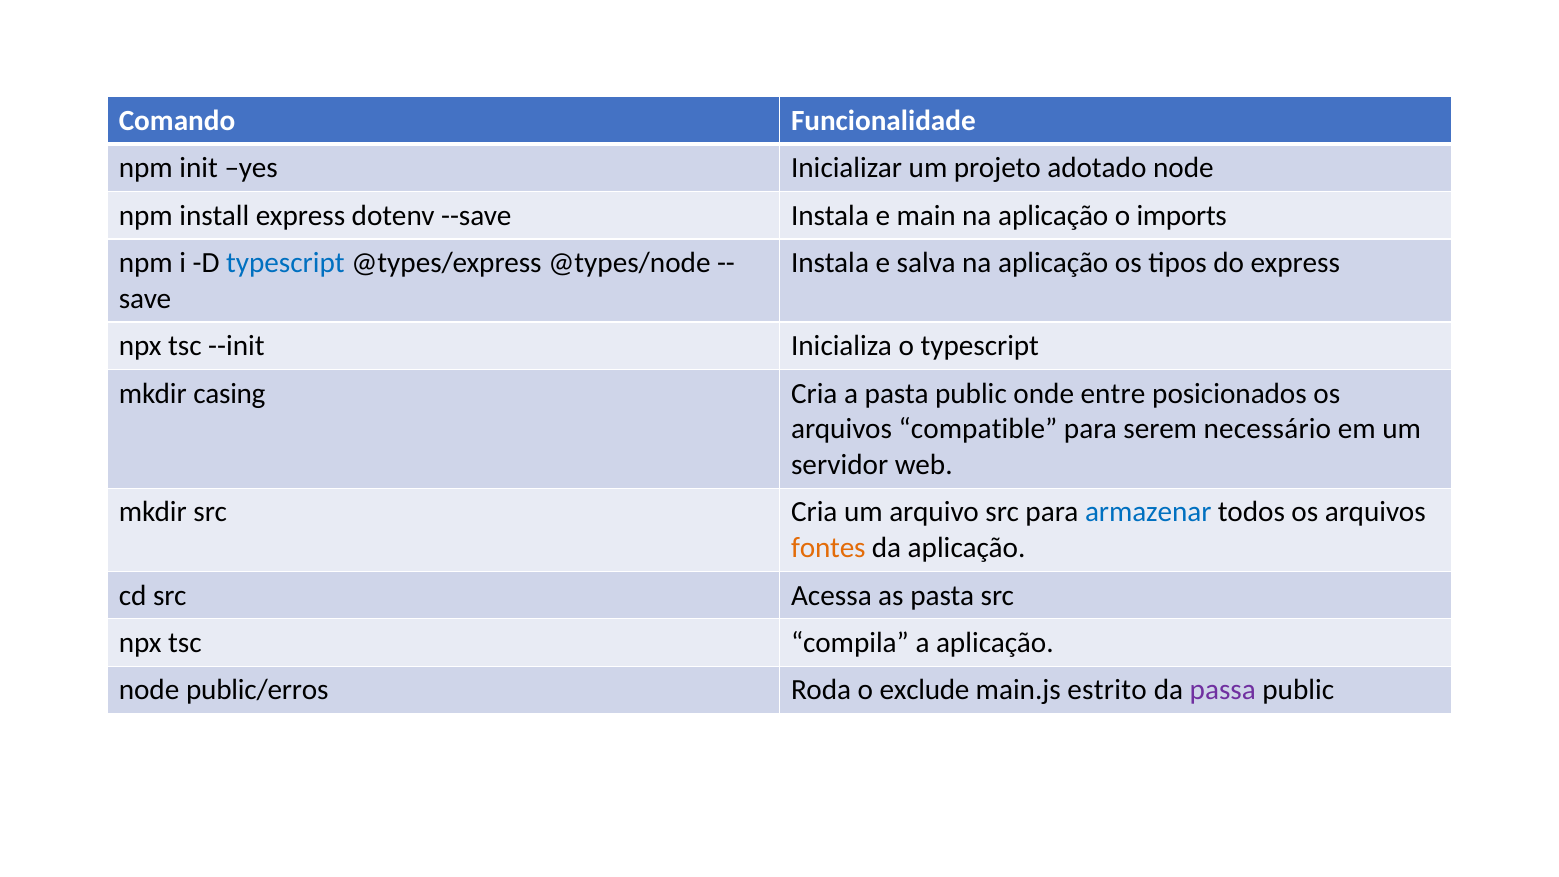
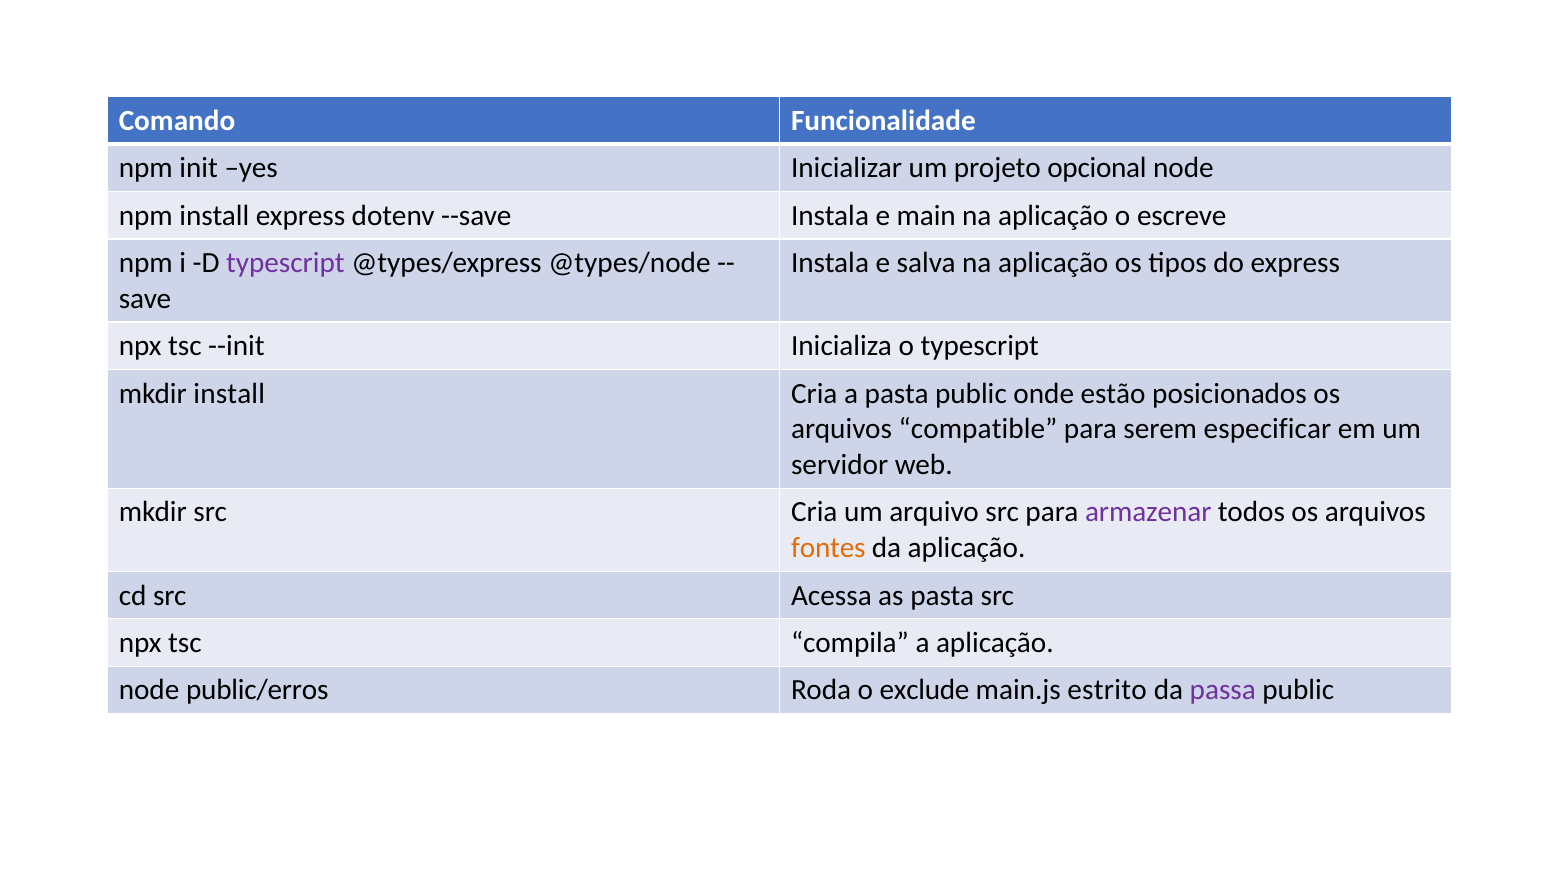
adotado: adotado -> opcional (1097, 168)
imports: imports -> escreve (1182, 216)
typescript colour: blue -> purple (285, 263)
mkdir casing: casing -> install (229, 394)
entre: entre -> estão (1113, 394)
necessário: necessário -> especificar (1267, 429)
armazenar colour: blue -> purple (1148, 512)
